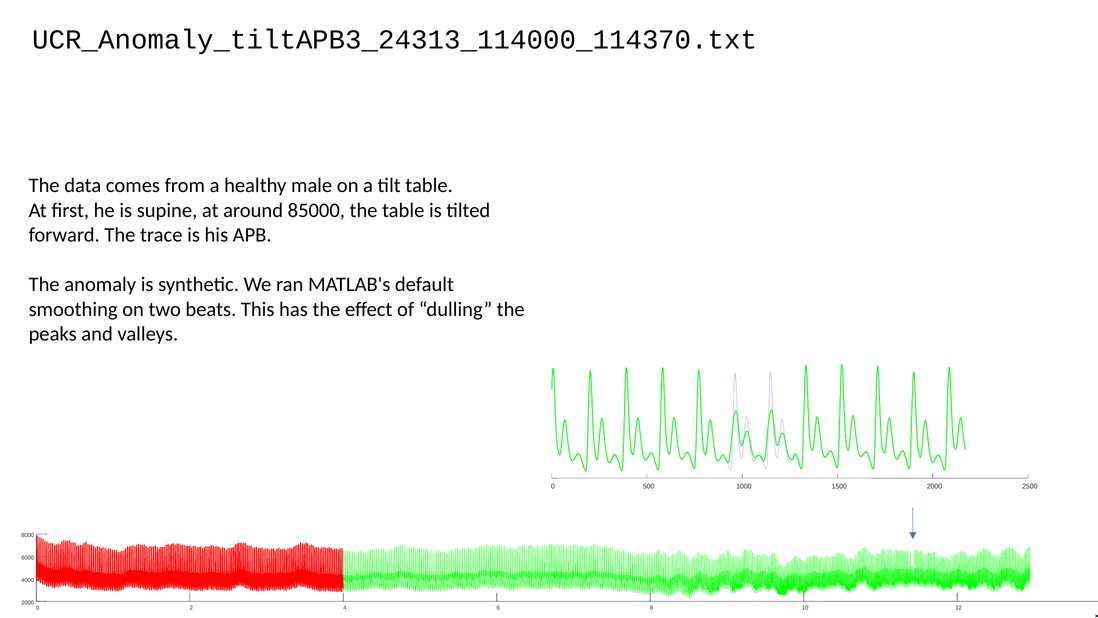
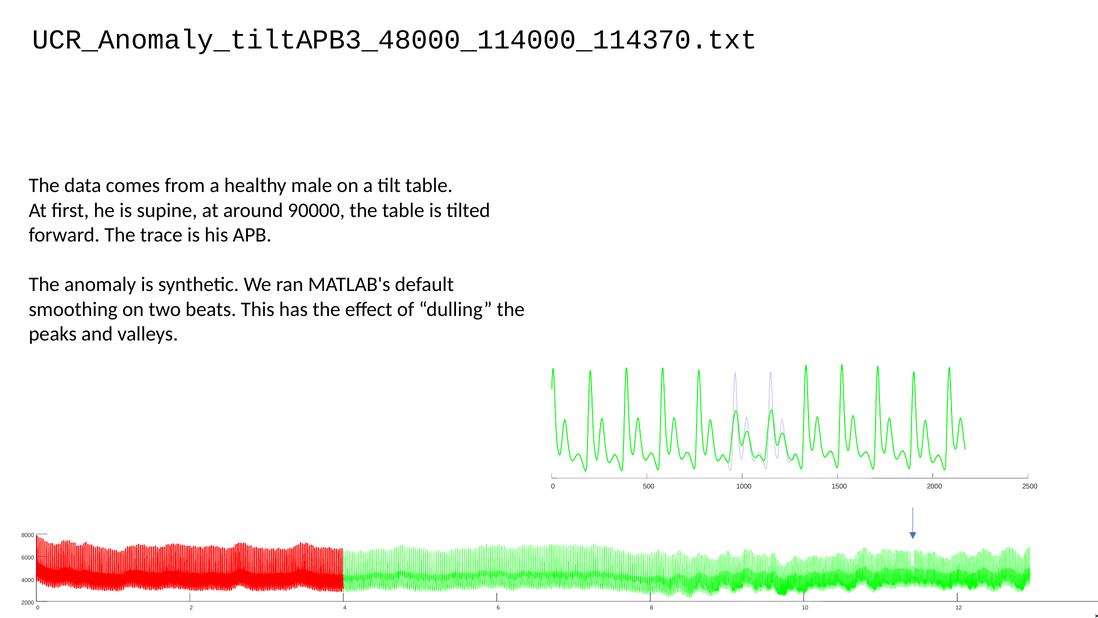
UCR_Anomaly_tiltAPB3_24313_114000_114370.txt: UCR_Anomaly_tiltAPB3_24313_114000_114370.txt -> UCR_Anomaly_tiltAPB3_48000_114000_114370.txt (395, 40)
85000: 85000 -> 90000 (316, 210)
